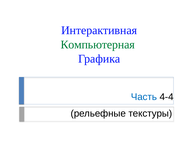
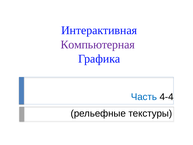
Компьютерная colour: green -> purple (98, 44)
